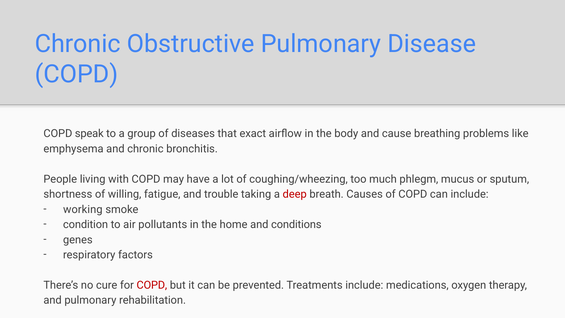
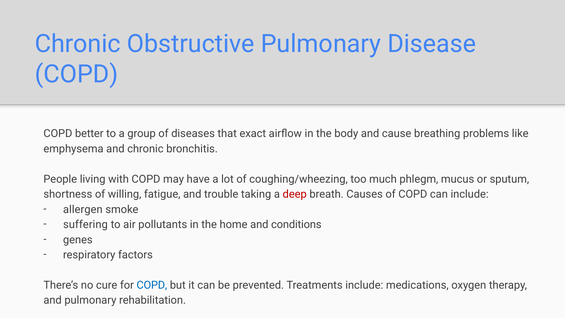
speak: speak -> better (89, 134)
working: working -> allergen (83, 209)
condition: condition -> suffering (85, 224)
COPD colour: red -> blue (152, 285)
